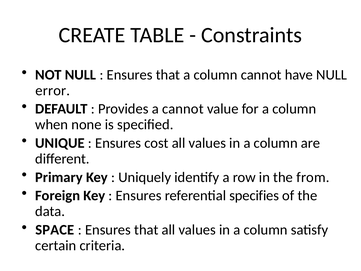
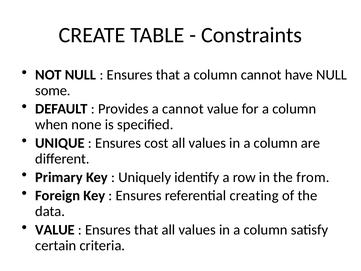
error: error -> some (53, 90)
specifies: specifies -> creating (254, 195)
SPACE: SPACE -> VALUE (55, 230)
